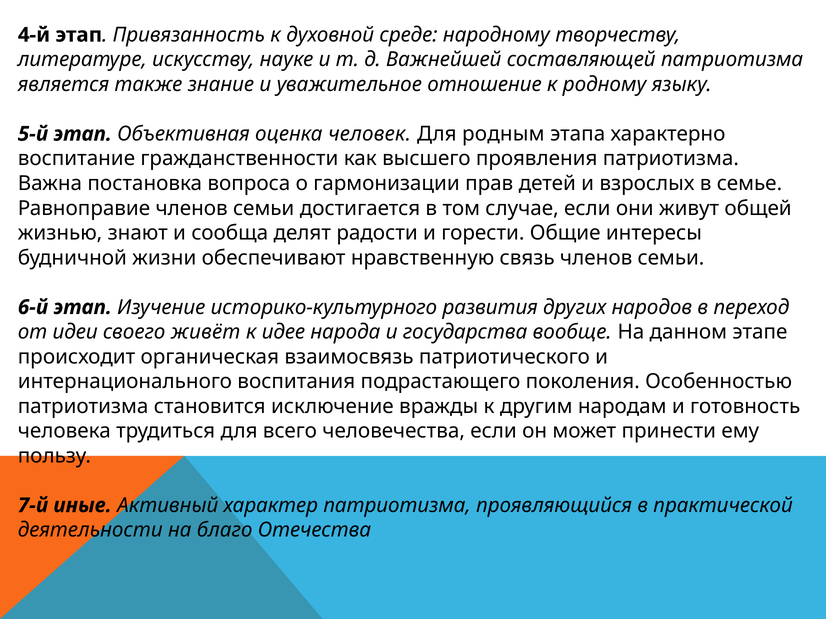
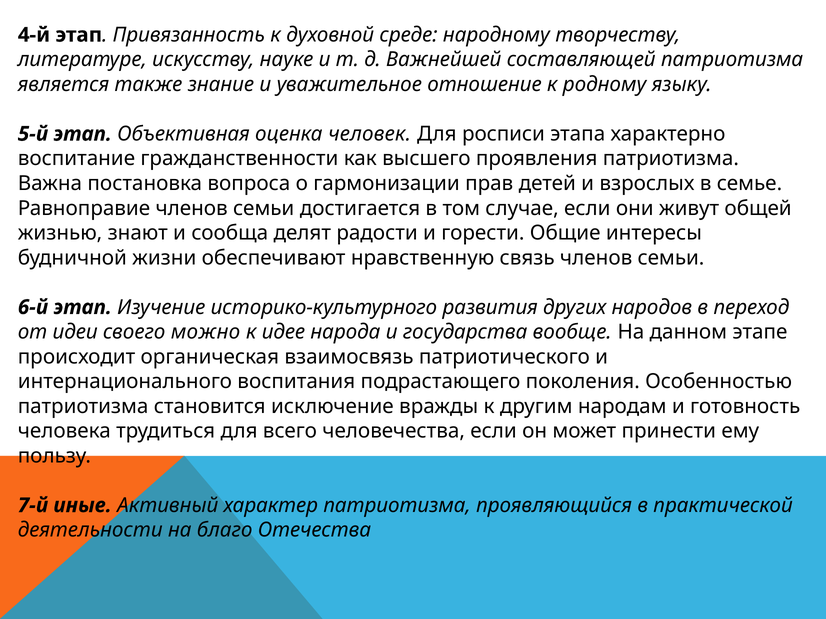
родным: родным -> росписи (503, 134)
живёт: живёт -> можно (206, 332)
